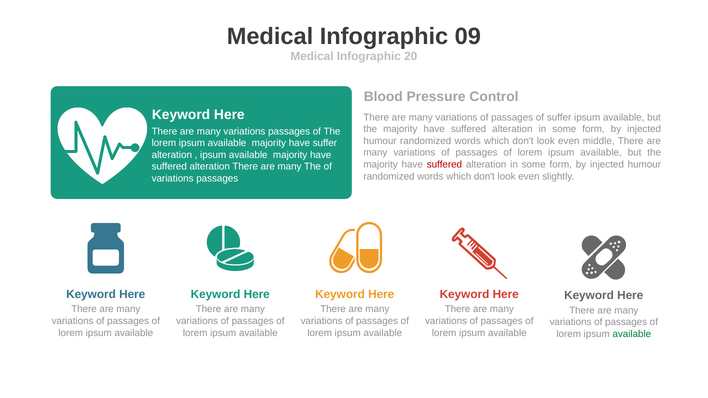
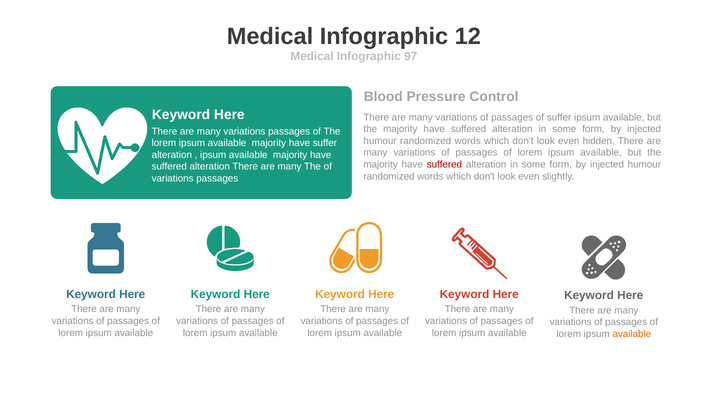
09: 09 -> 12 (468, 37)
20: 20 -> 97 (411, 57)
middle: middle -> hidden (599, 141)
available colour: green -> orange (632, 334)
